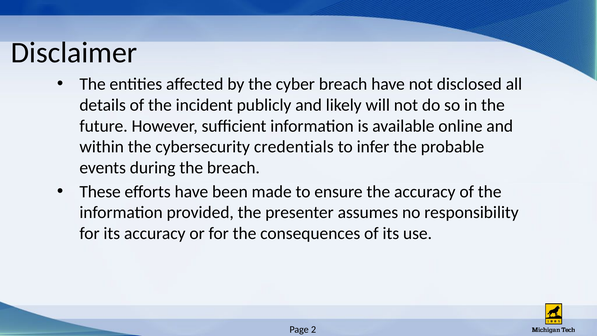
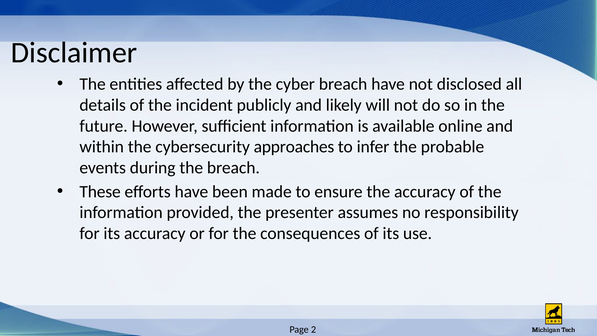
credentials: credentials -> approaches (294, 147)
